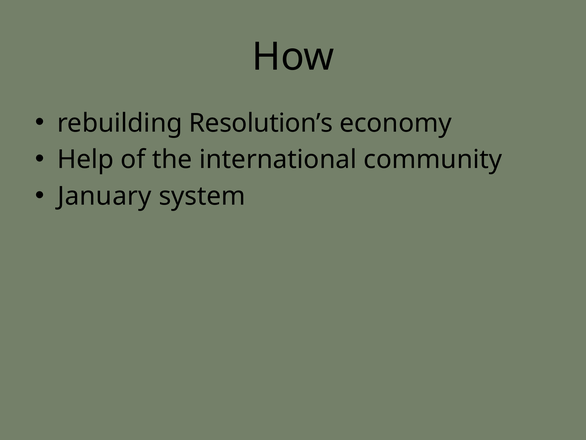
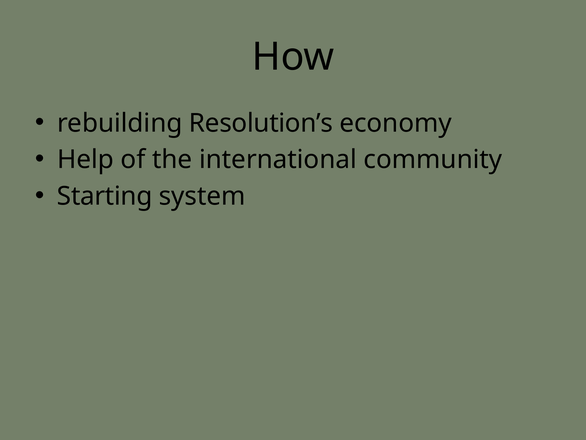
January: January -> Starting (105, 196)
